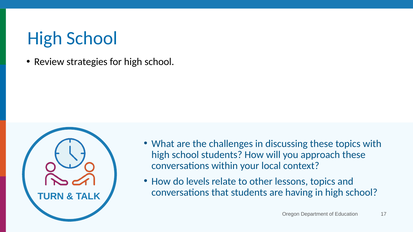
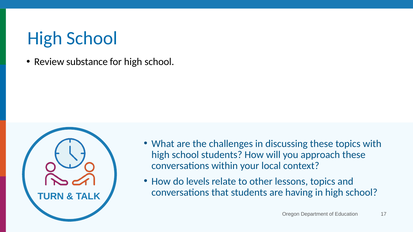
strategies: strategies -> substance (87, 62)
